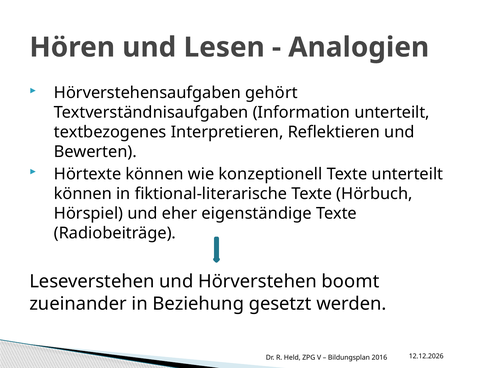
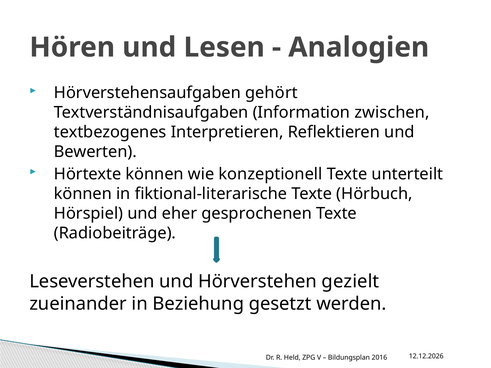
Information unterteilt: unterteilt -> zwischen (392, 113)
eigenständige: eigenständige -> gesprochenen (257, 213)
boomt: boomt -> gezielt (350, 282)
